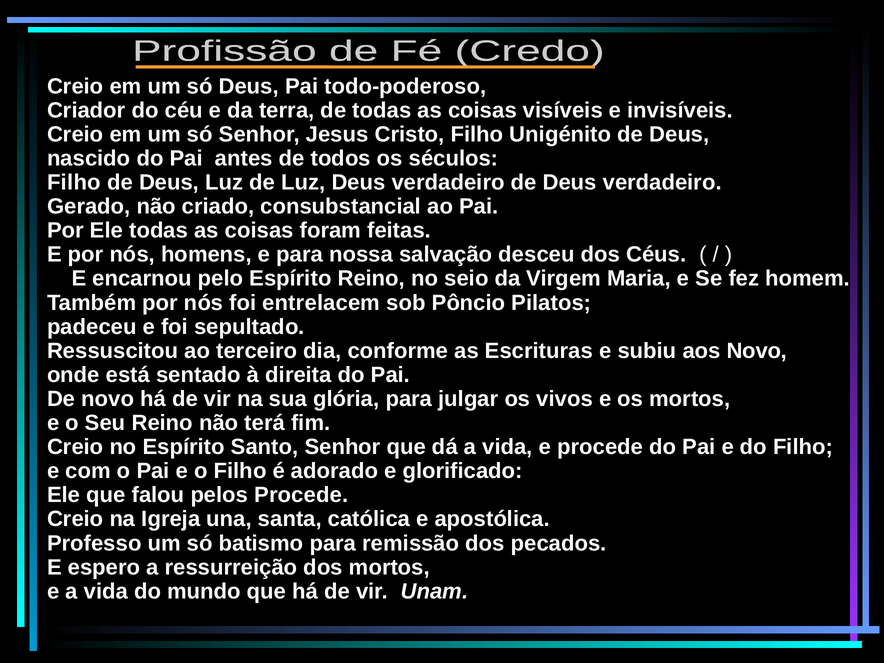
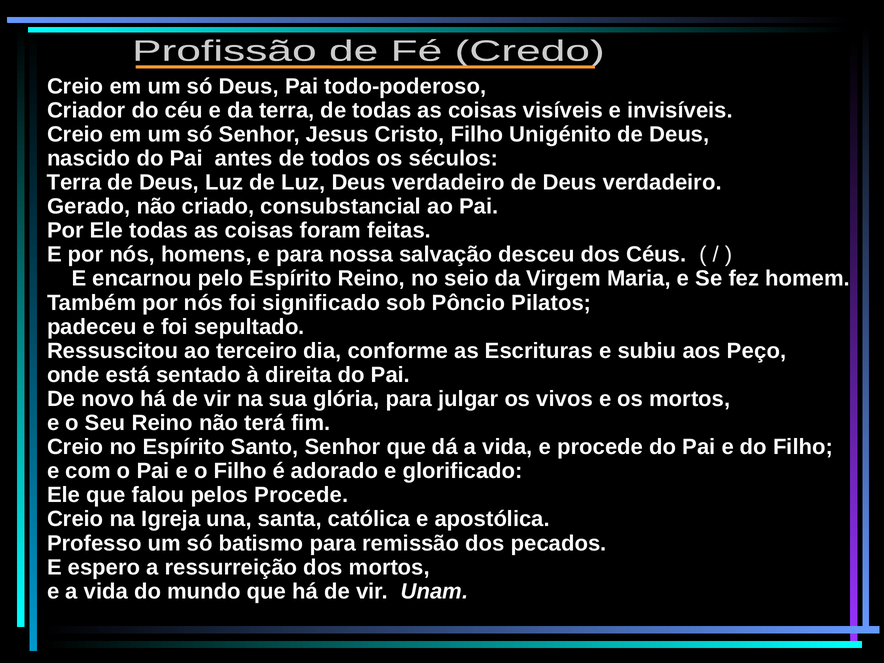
Filho: Filho -> Terra (74, 182)
entrelacem: entrelacem -> significado (321, 303)
aos Novo: Novo -> Peço (757, 351)
